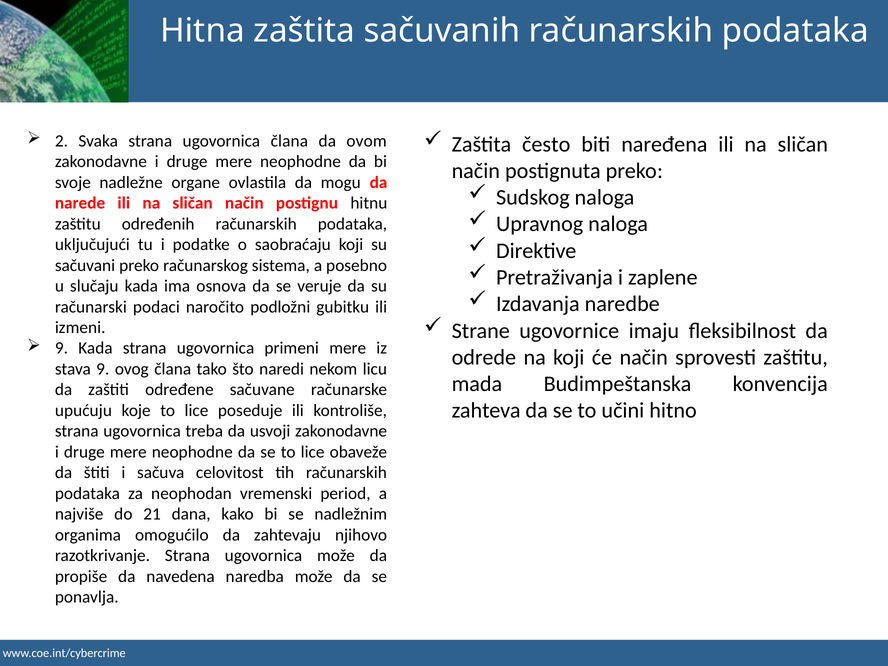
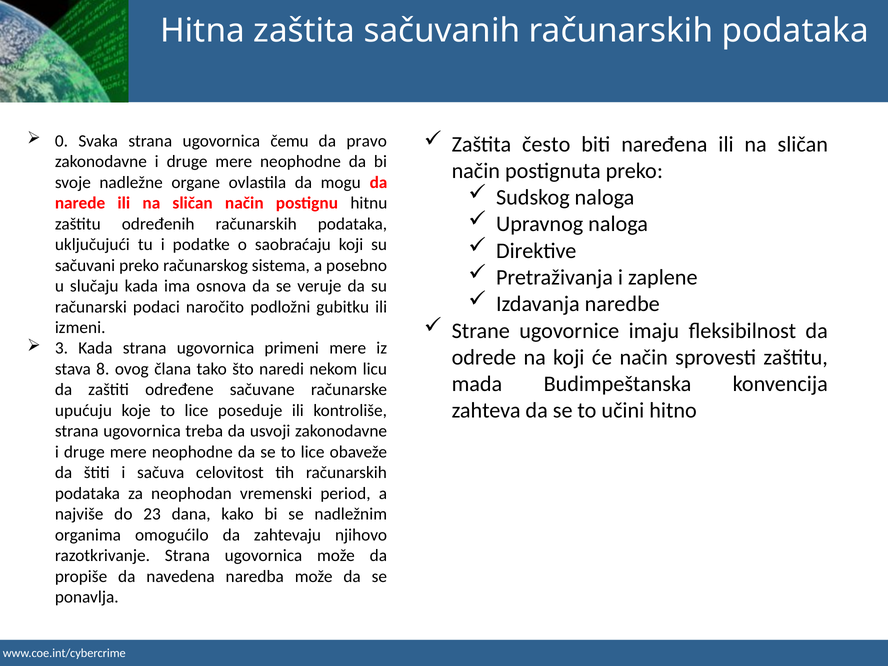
2: 2 -> 0 (61, 141)
ugovornica člana: člana -> čemu (289, 141)
ovom: ovom -> pravo (367, 141)
9: 9 -> 3 (61, 348)
stava 9: 9 -> 8 (103, 369)
21: 21 -> 23 (152, 514)
